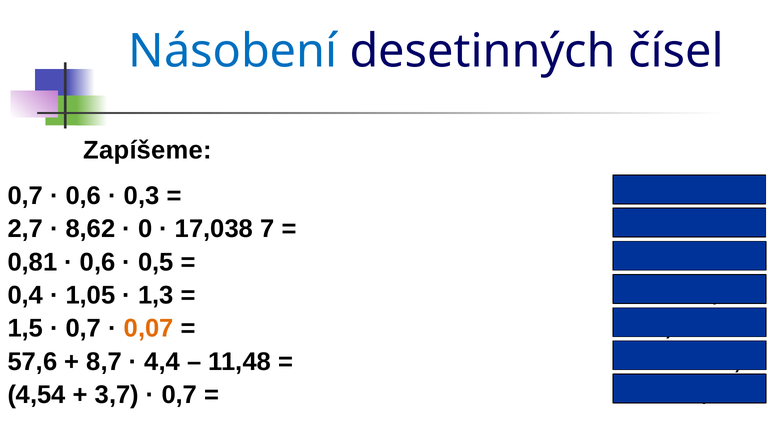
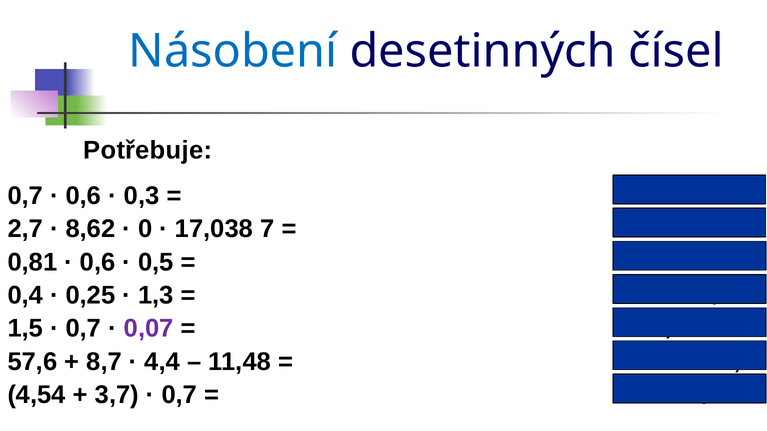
Zapíšeme: Zapíšeme -> Potřebuje (148, 151)
1,05: 1,05 -> 0,25 (91, 296)
0,07 colour: orange -> purple (149, 329)
